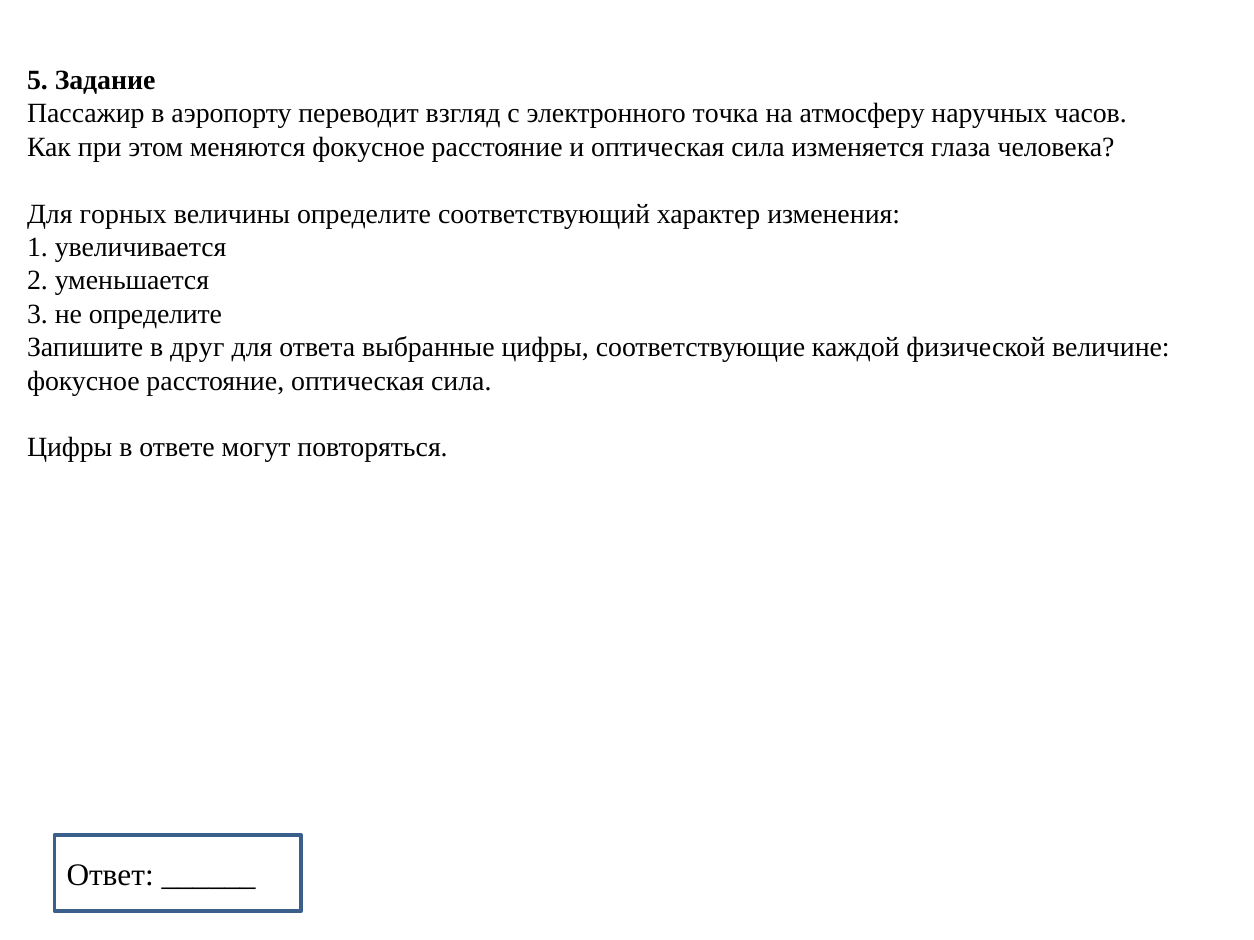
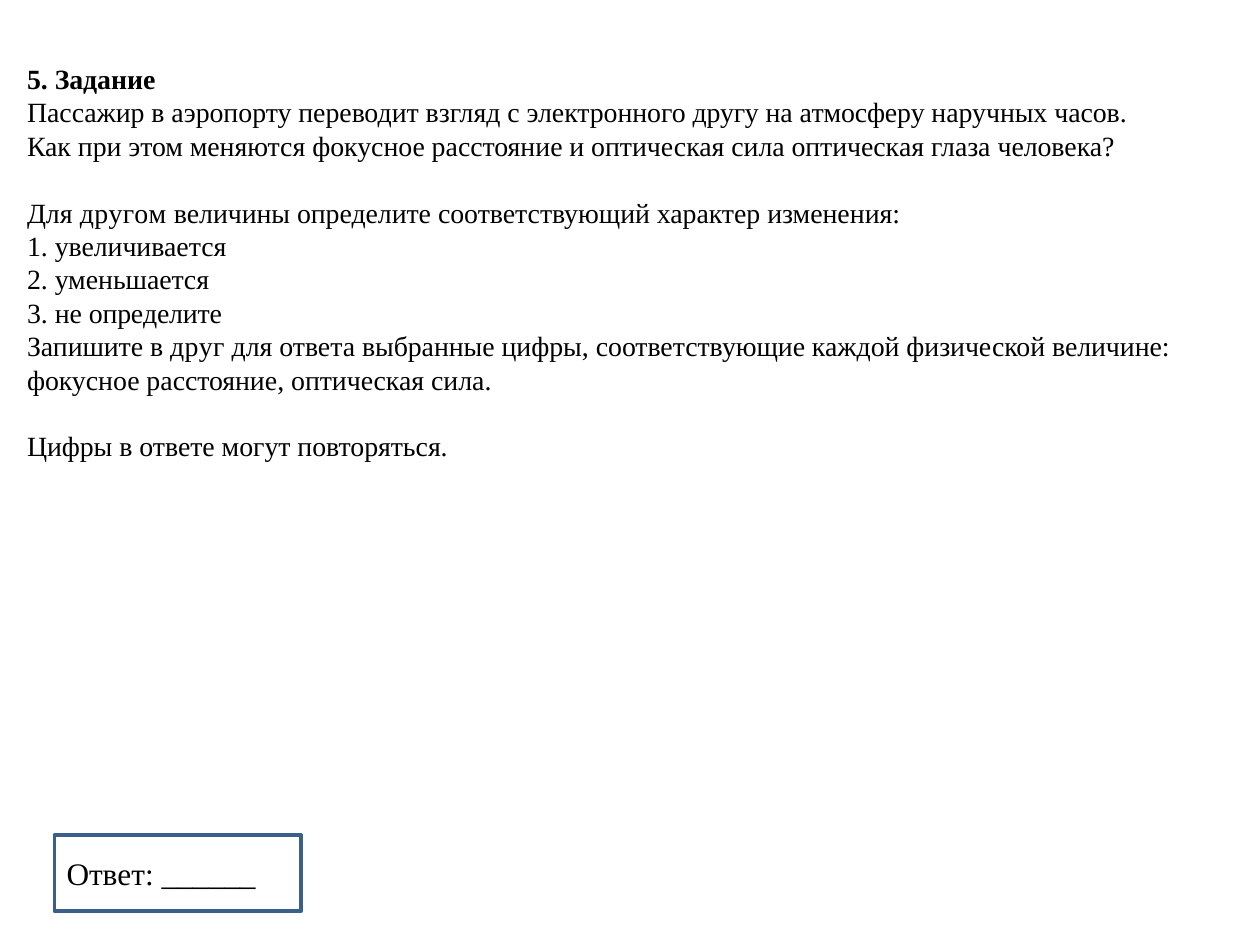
точка: точка -> другу (726, 114)
сила изменяется: изменяется -> оптическая (858, 147)
горных: горных -> другом (123, 214)
